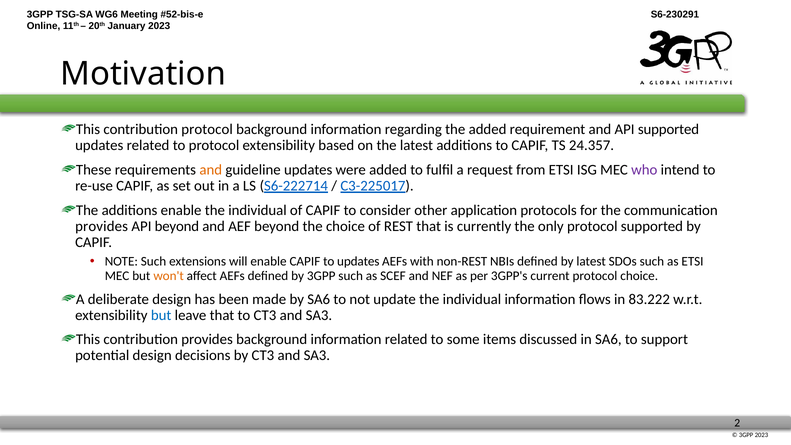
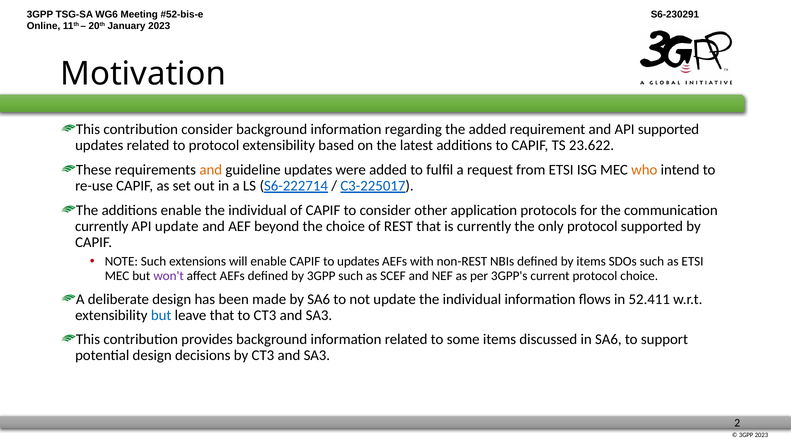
contribution protocol: protocol -> consider (207, 129)
24.357: 24.357 -> 23.622 (592, 145)
who colour: purple -> orange (644, 170)
provides: provides -> currently (102, 226)
API beyond: beyond -> update (177, 226)
by latest: latest -> items (591, 261)
won't colour: orange -> purple (169, 276)
83.222: 83.222 -> 52.411 (649, 299)
